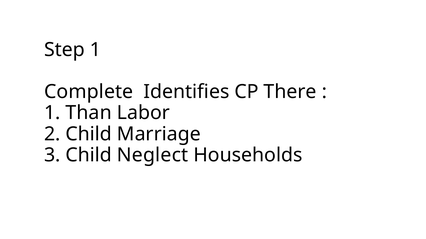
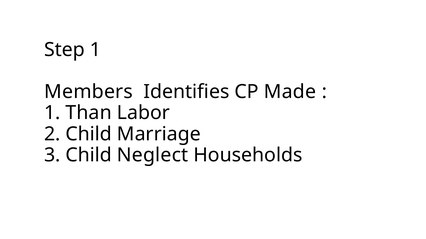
Complete: Complete -> Members (89, 92)
There: There -> Made (290, 92)
